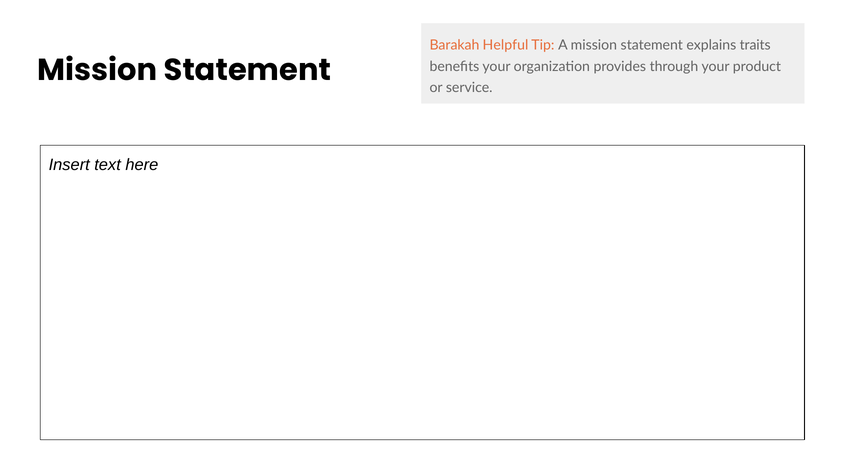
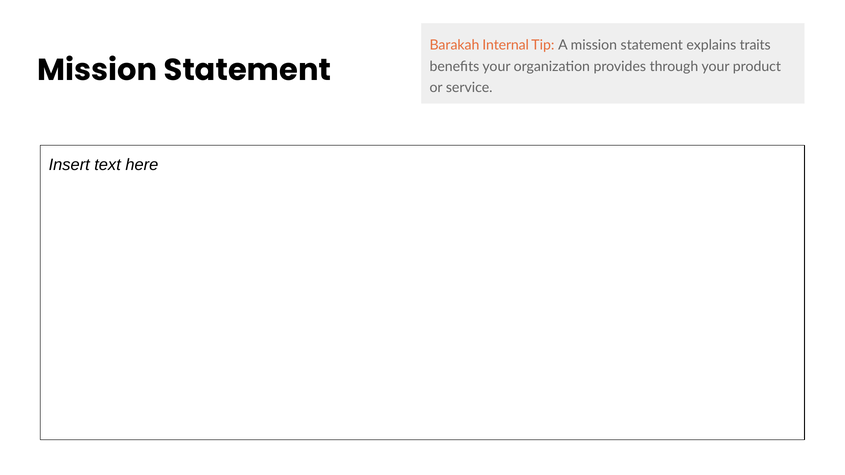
Helpful: Helpful -> Internal (506, 45)
